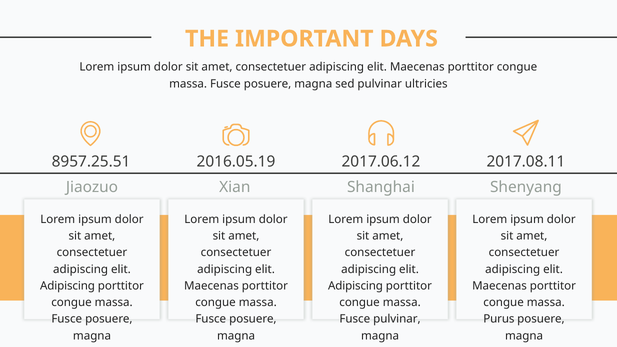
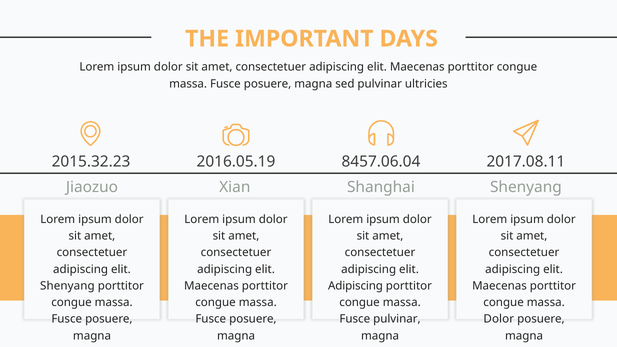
8957.25.51: 8957.25.51 -> 2015.32.23 (91, 162)
2017.06.12: 2017.06.12 -> 8457.06.04 (381, 162)
Adipiscing: Adipiscing -> Shenyang (67, 286)
Purus: Purus -> Dolor (499, 319)
